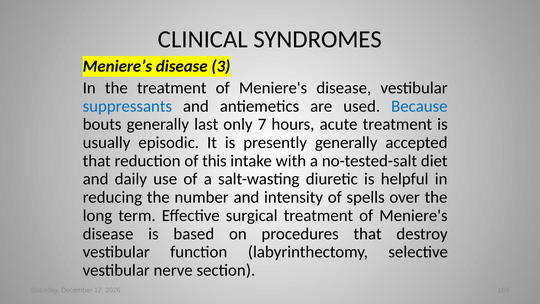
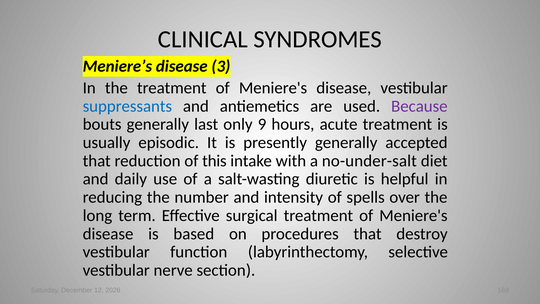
Because colour: blue -> purple (419, 106)
7: 7 -> 9 (262, 124)
no-tested-salt: no-tested-salt -> no-under-salt (369, 161)
